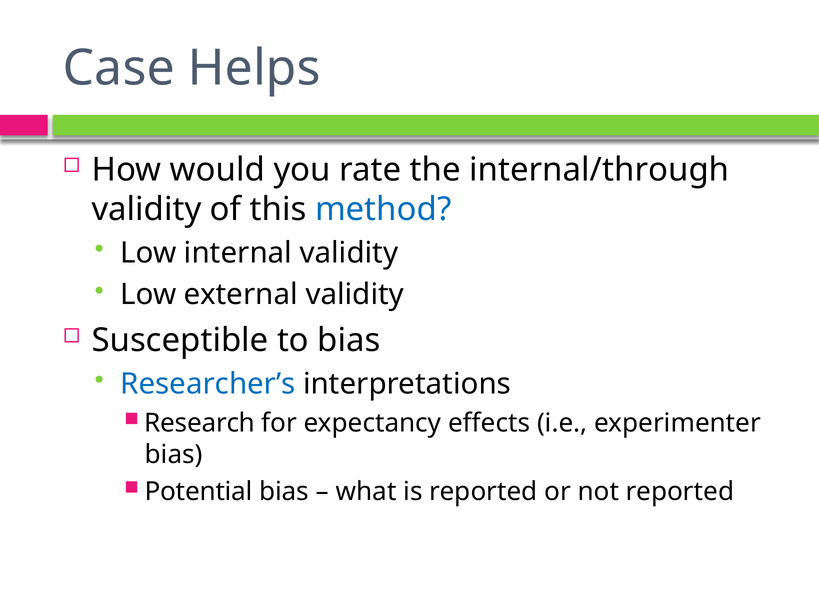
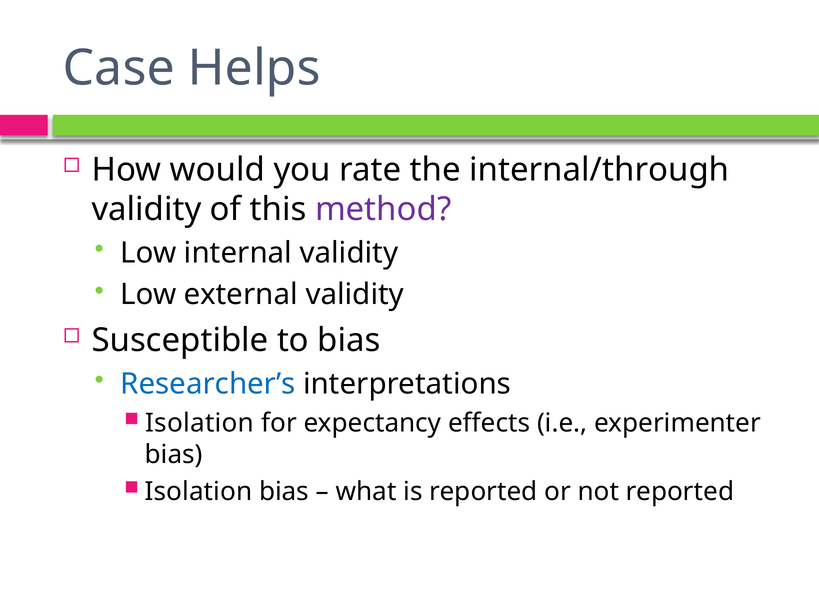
method colour: blue -> purple (383, 209)
Research: Research -> Isolation (200, 422)
Potential: Potential -> Isolation (199, 491)
